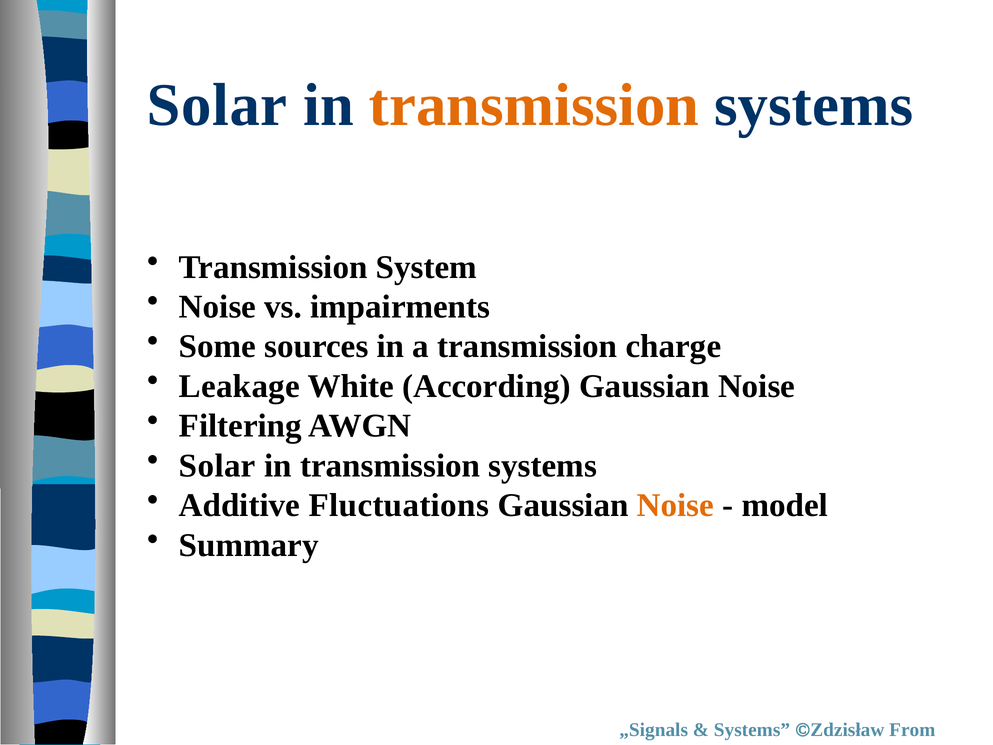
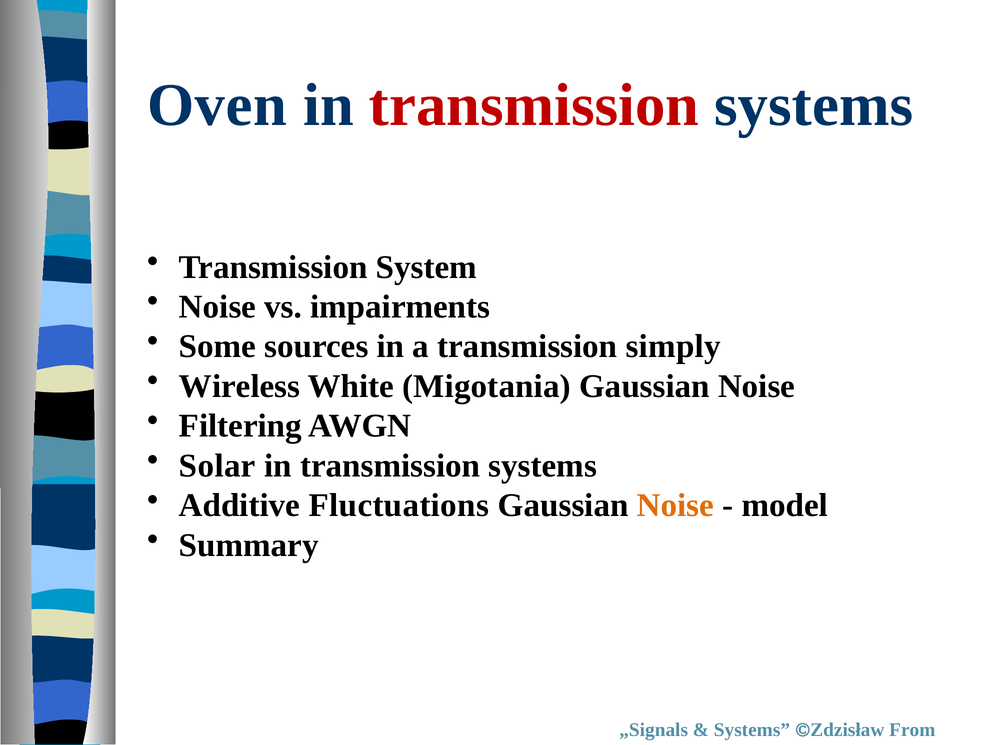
Solar: Solar -> Oven (217, 105)
transmission colour: orange -> red (534, 105)
charge: charge -> simply (673, 346)
Leakage: Leakage -> Wireless (239, 386)
According: According -> Migotania (487, 386)
